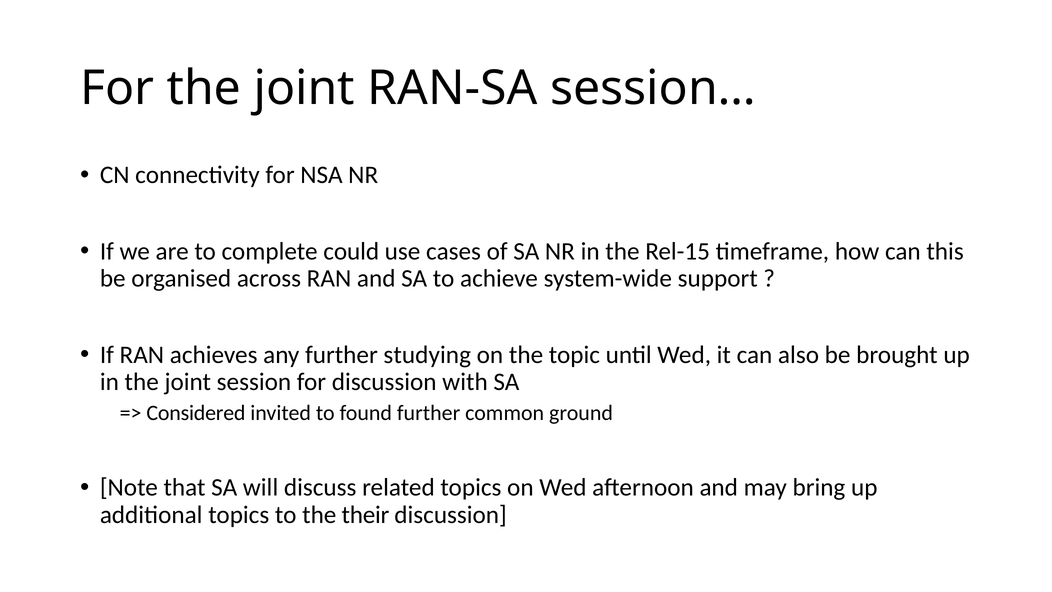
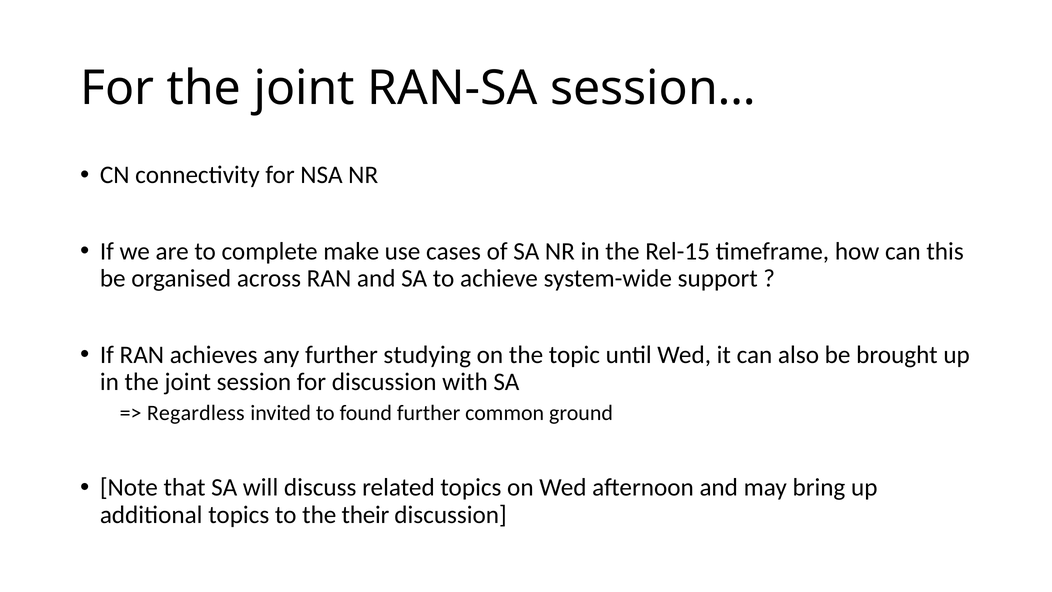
could: could -> make (351, 251)
Considered: Considered -> Regardless (196, 413)
